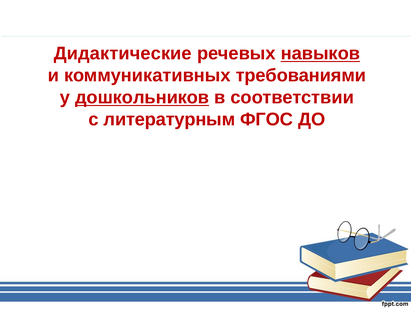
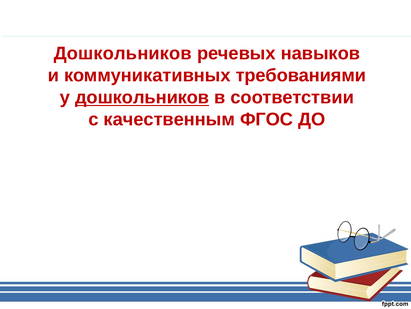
Дидактические: Дидактические -> Дошкольников (123, 53)
навыков underline: present -> none (320, 53)
литературным: литературным -> качественным (169, 119)
